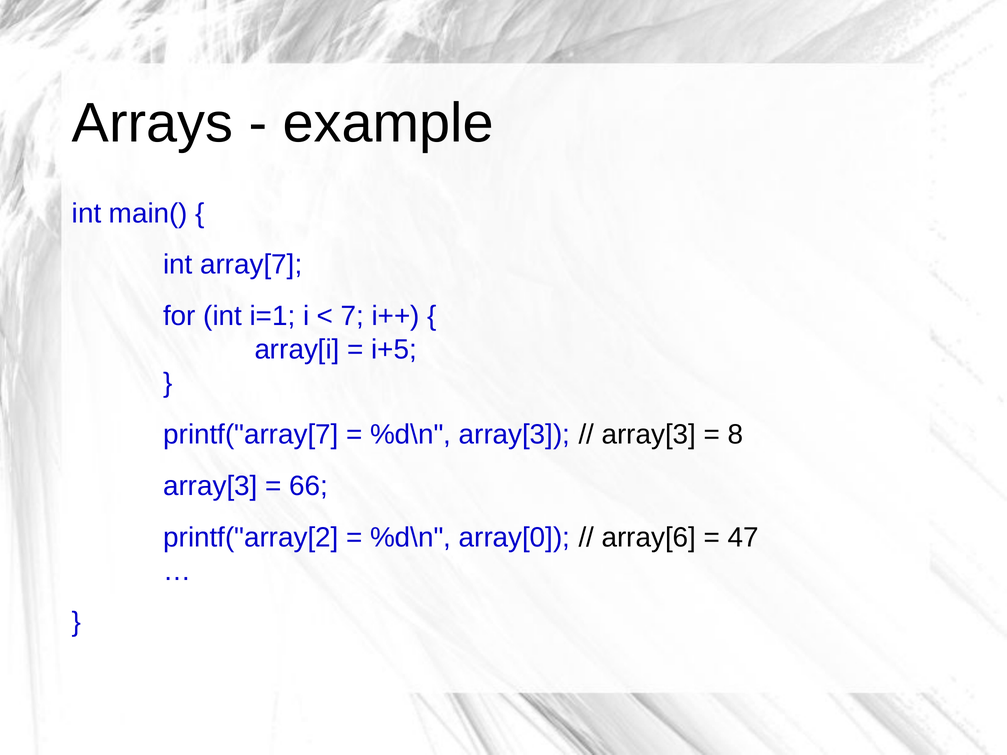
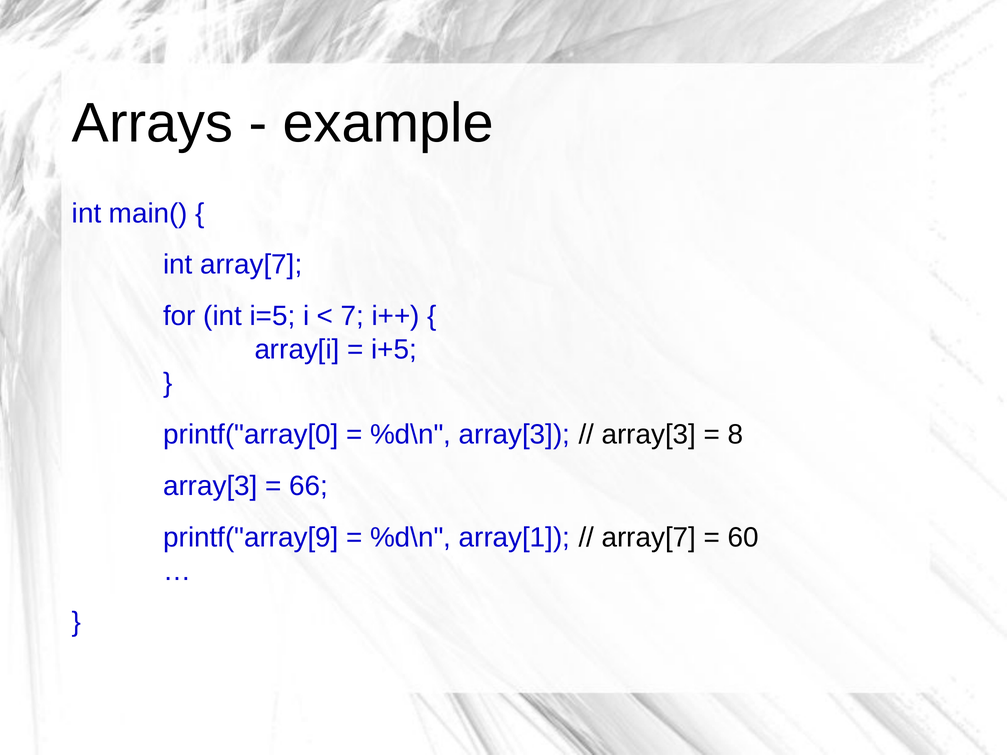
i=1: i=1 -> i=5 (273, 316)
printf("array[7: printf("array[7 -> printf("array[0 (251, 435)
printf("array[2: printf("array[2 -> printf("array[9 (251, 537)
array[0: array[0 -> array[1 (514, 537)
array[6: array[6 -> array[7 (649, 537)
47: 47 -> 60 (743, 537)
